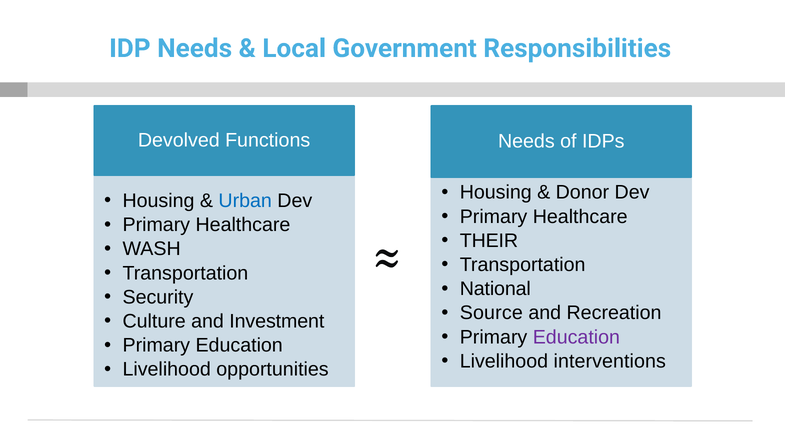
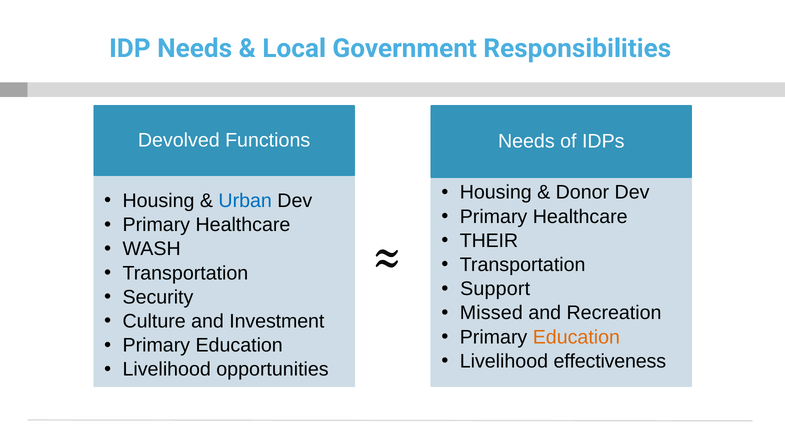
National: National -> Support (495, 289)
Source: Source -> Missed (491, 313)
Education colour: purple -> orange (576, 337)
interventions: interventions -> effectiveness (610, 362)
